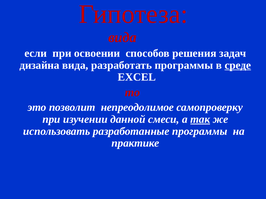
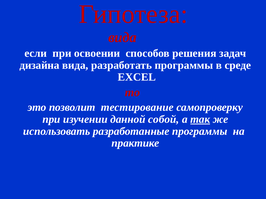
среде underline: present -> none (238, 65)
непреодолимое: непреодолимое -> тестирование (137, 108)
смеси: смеси -> собой (164, 120)
